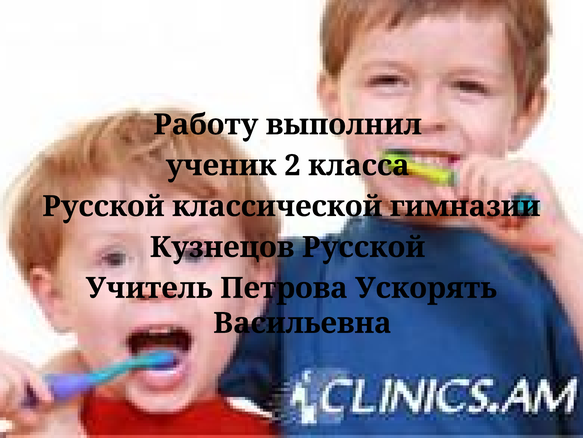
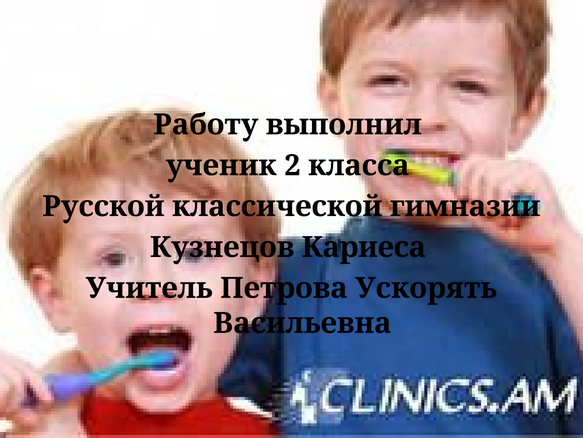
Кузнецов Русской: Русской -> Кариеса (364, 247)
